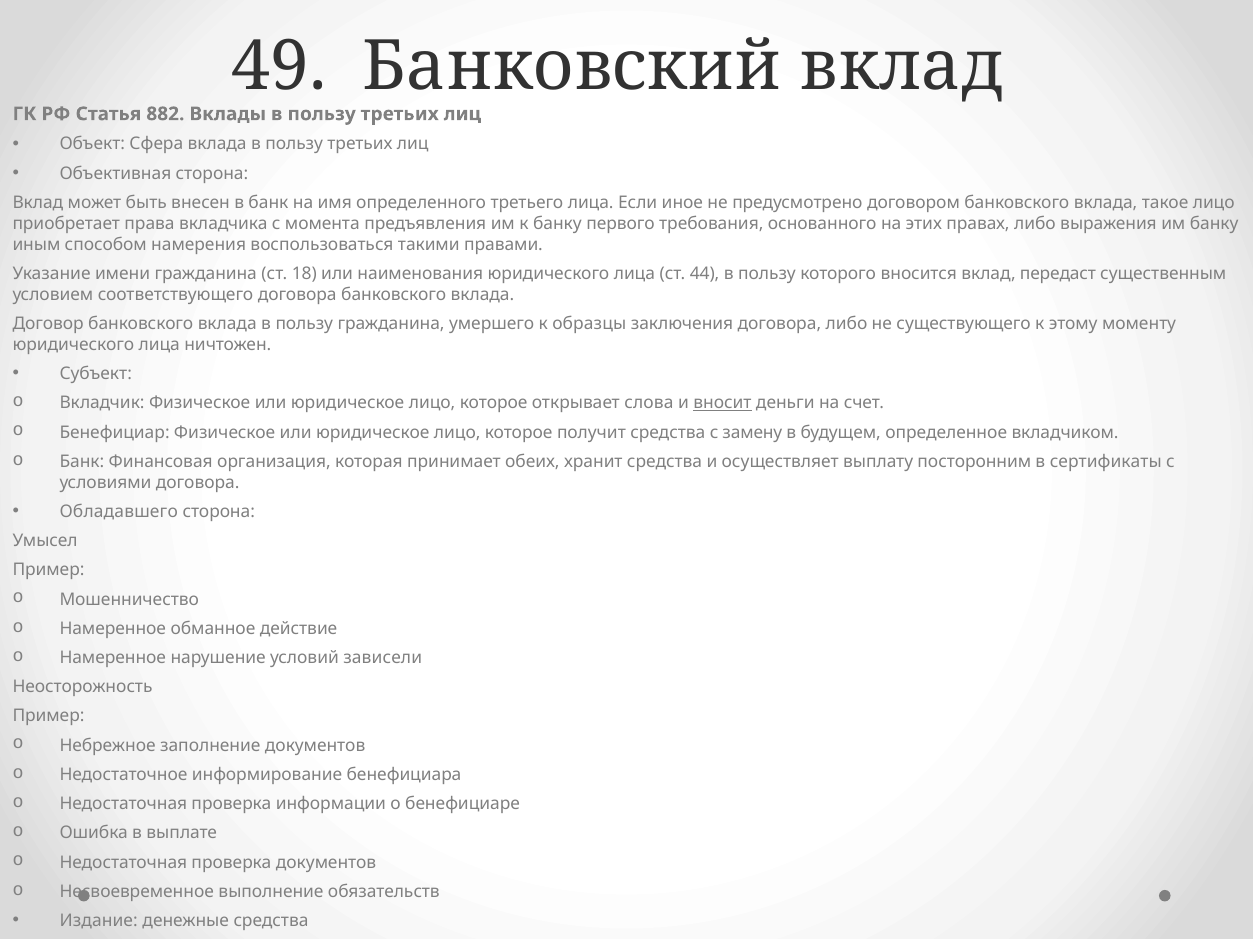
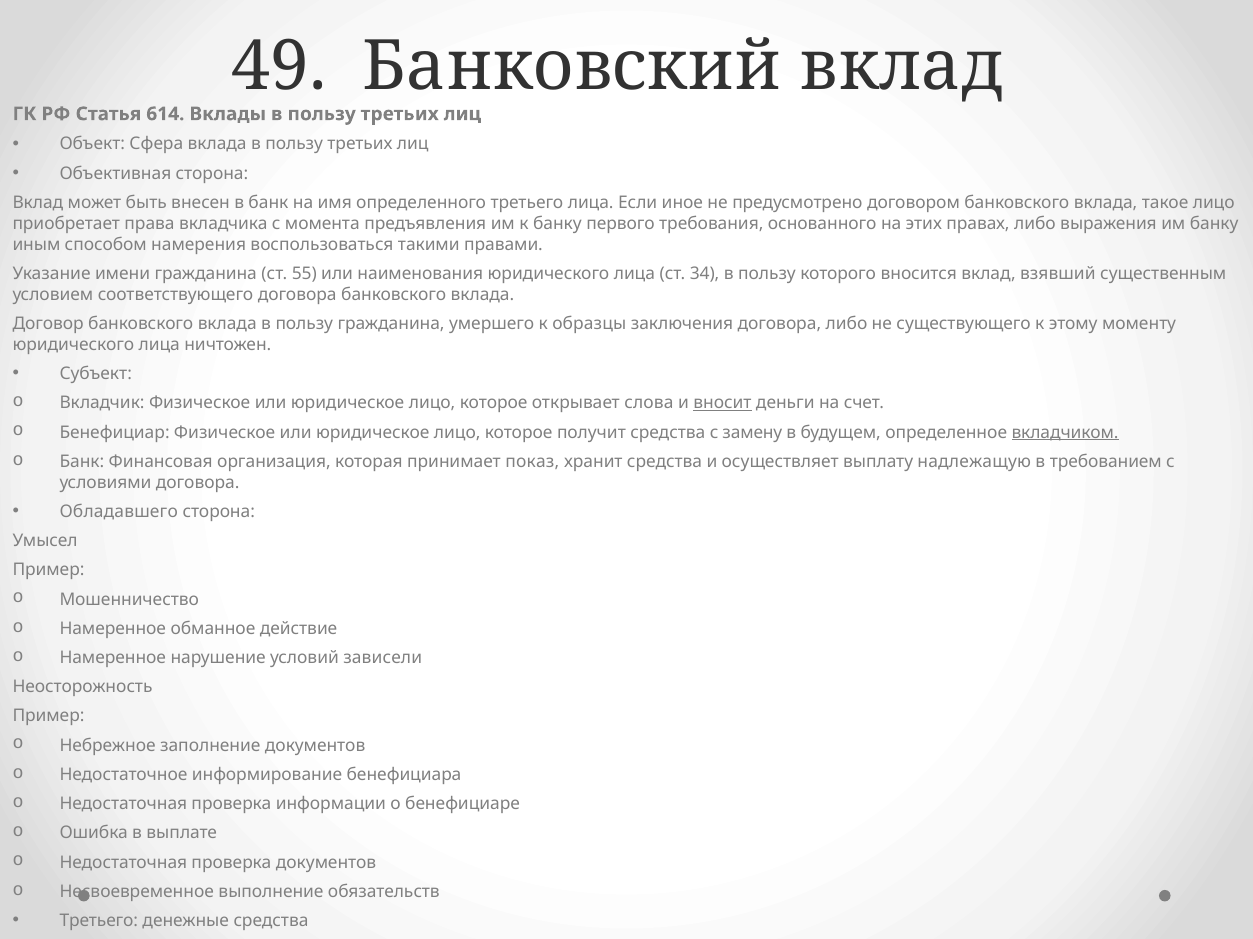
882: 882 -> 614 (165, 114)
18: 18 -> 55 (304, 274)
44: 44 -> 34 (705, 274)
передаст: передаст -> взявший (1058, 274)
вкладчиком underline: none -> present (1065, 433)
обеих: обеих -> показ (532, 462)
посторонним: посторонним -> надлежащую (974, 462)
сертификаты: сертификаты -> требованием (1106, 462)
Издание: Издание -> Третьего (99, 922)
